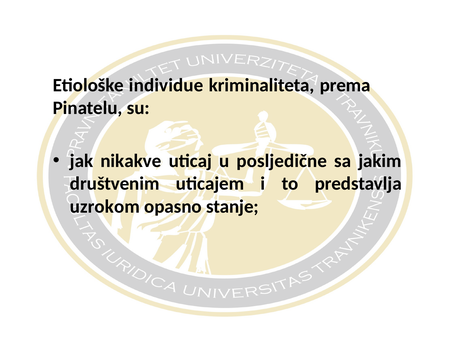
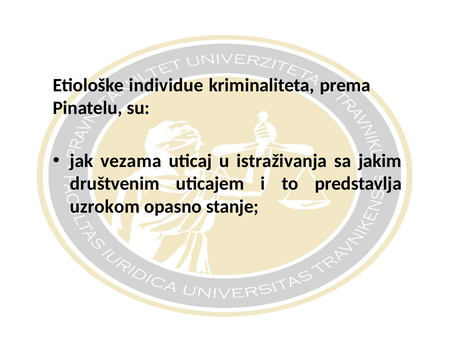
nikakve: nikakve -> vezama (131, 161)
posljedične: posljedične -> istraživanja (282, 161)
